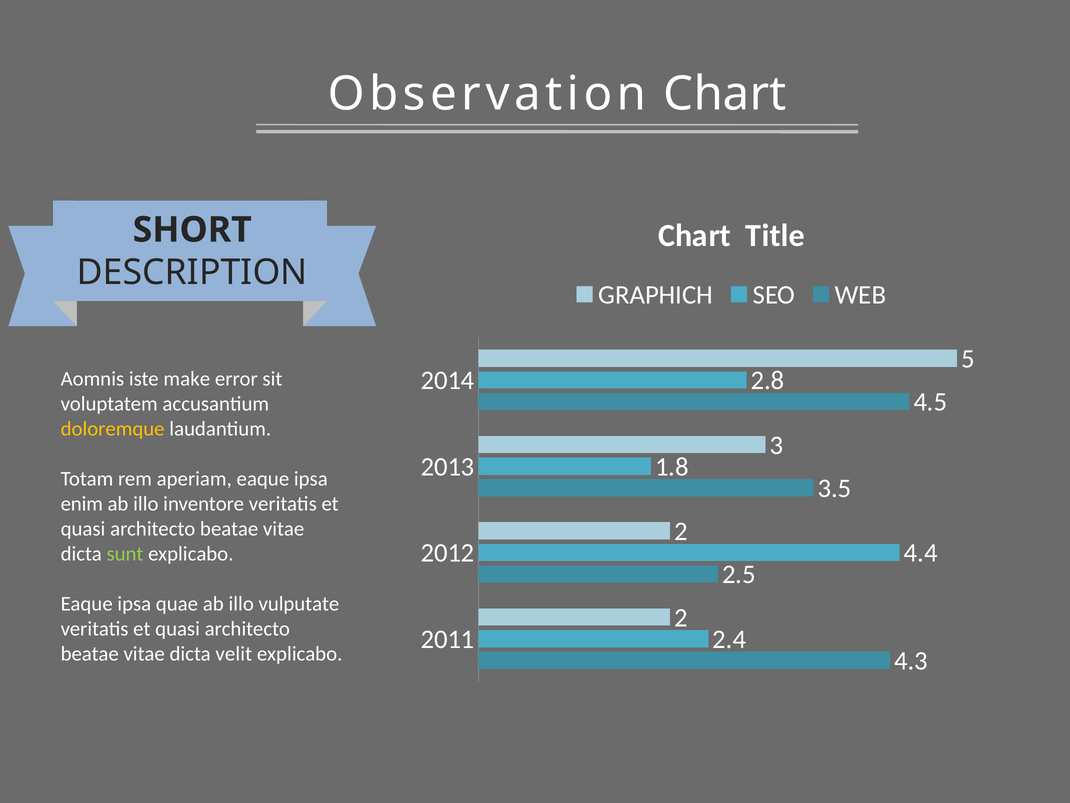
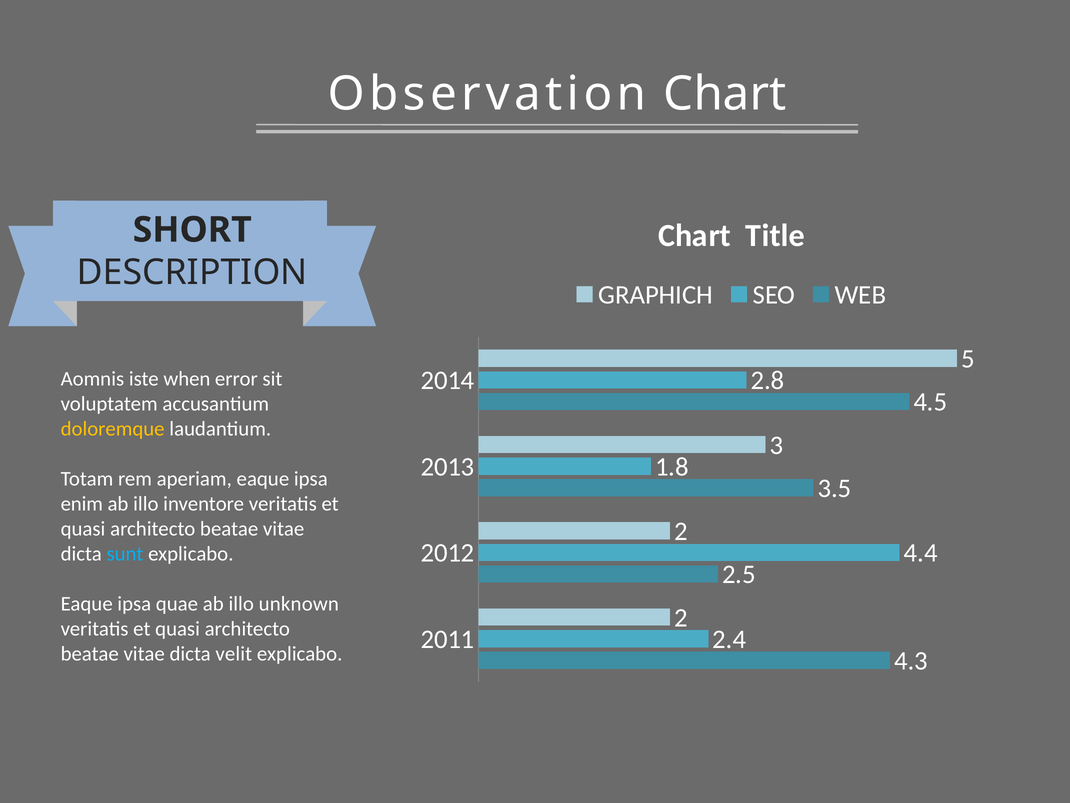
make: make -> when (187, 379)
sunt colour: light green -> light blue (125, 554)
vulputate: vulputate -> unknown (299, 603)
